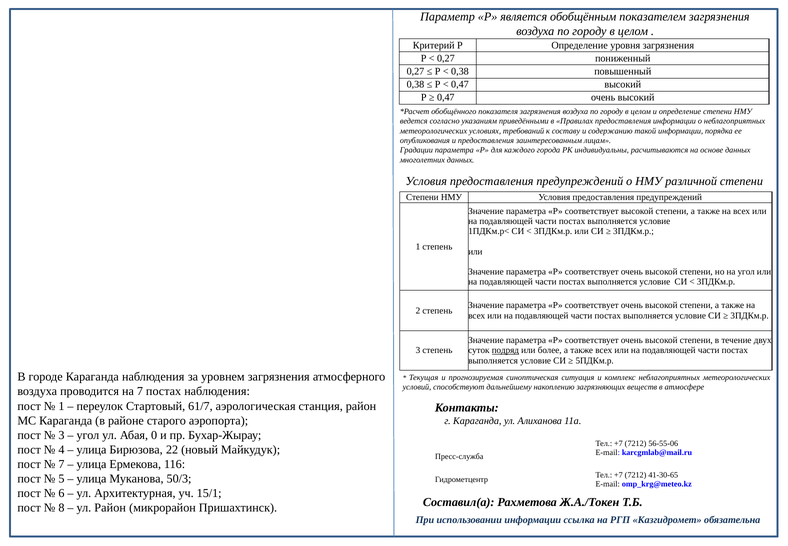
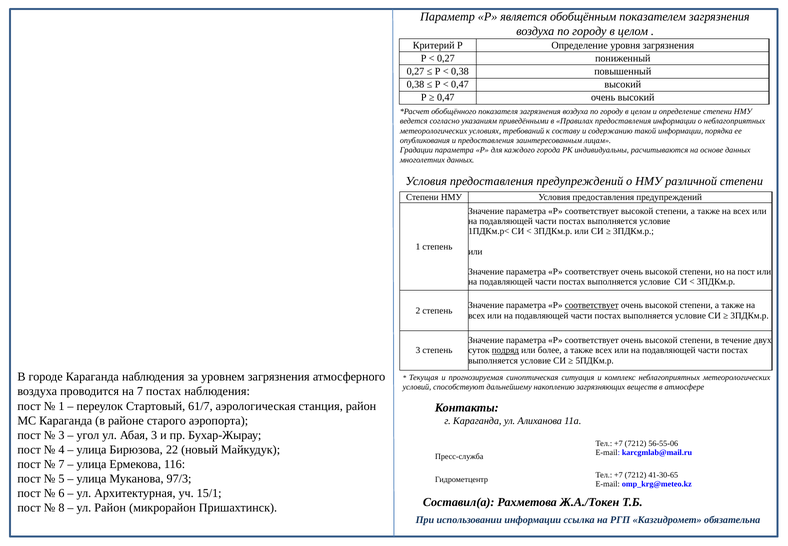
на угол: угол -> пост (746, 272)
соответствует underline: none -> present (592, 305)
Абая 0: 0 -> 3 (154, 435)
50/3: 50/3 -> 97/3 (179, 478)
